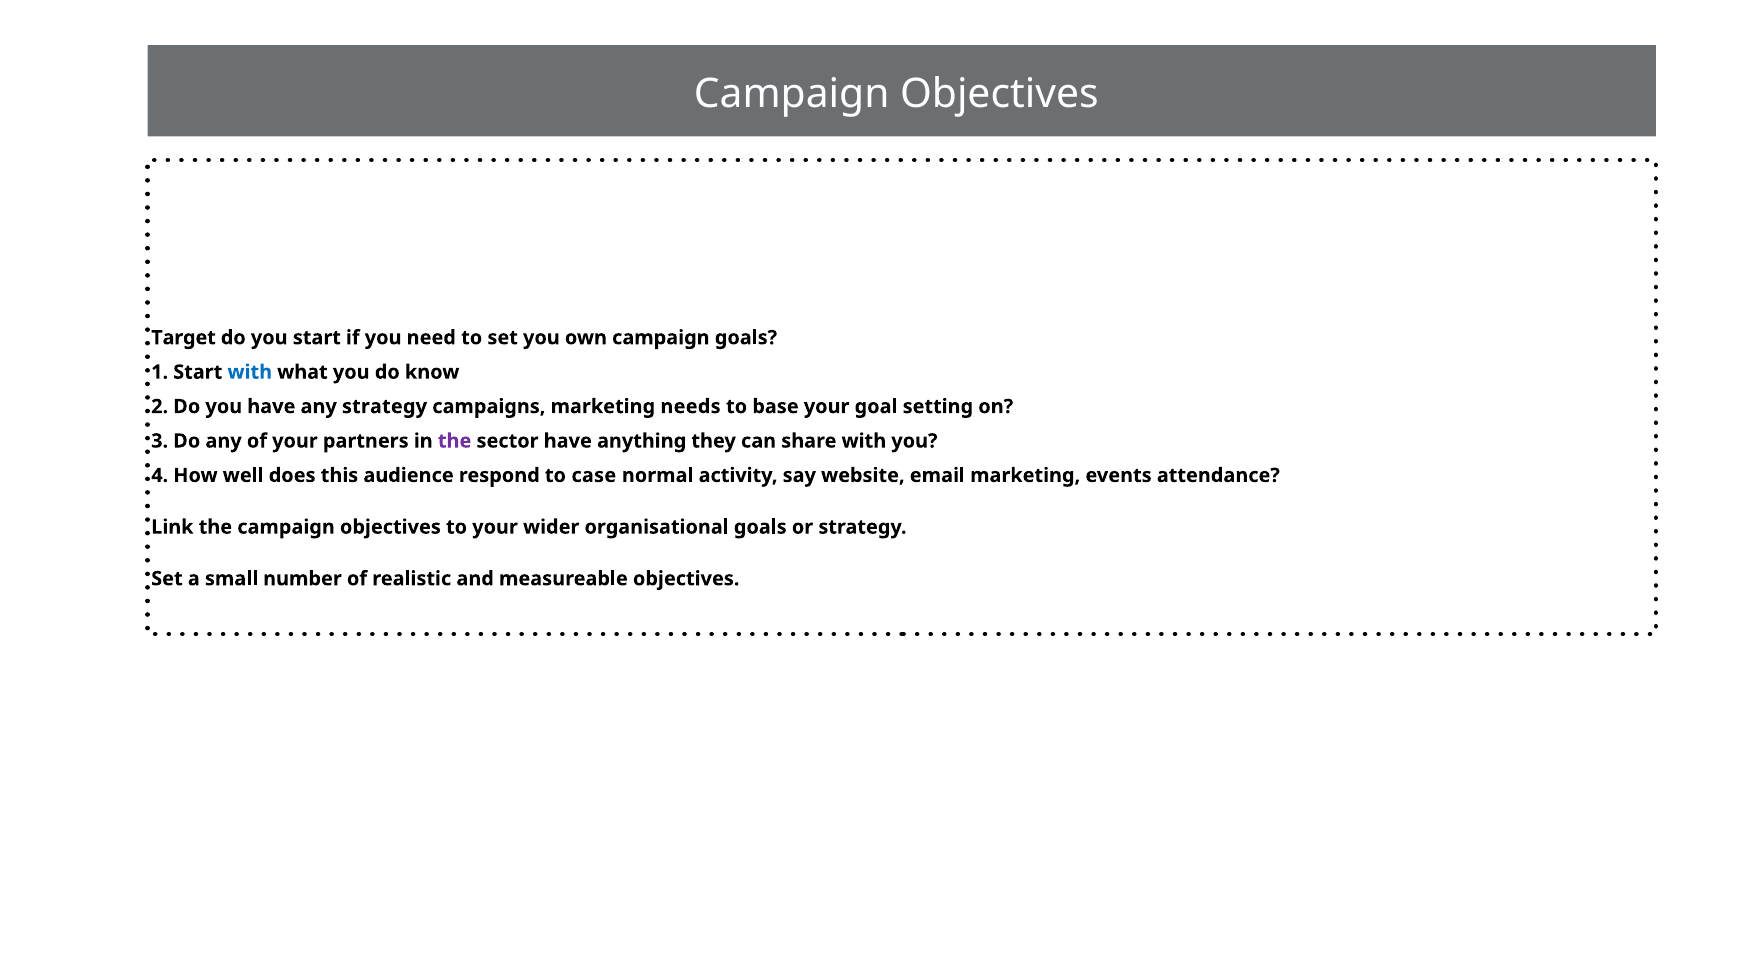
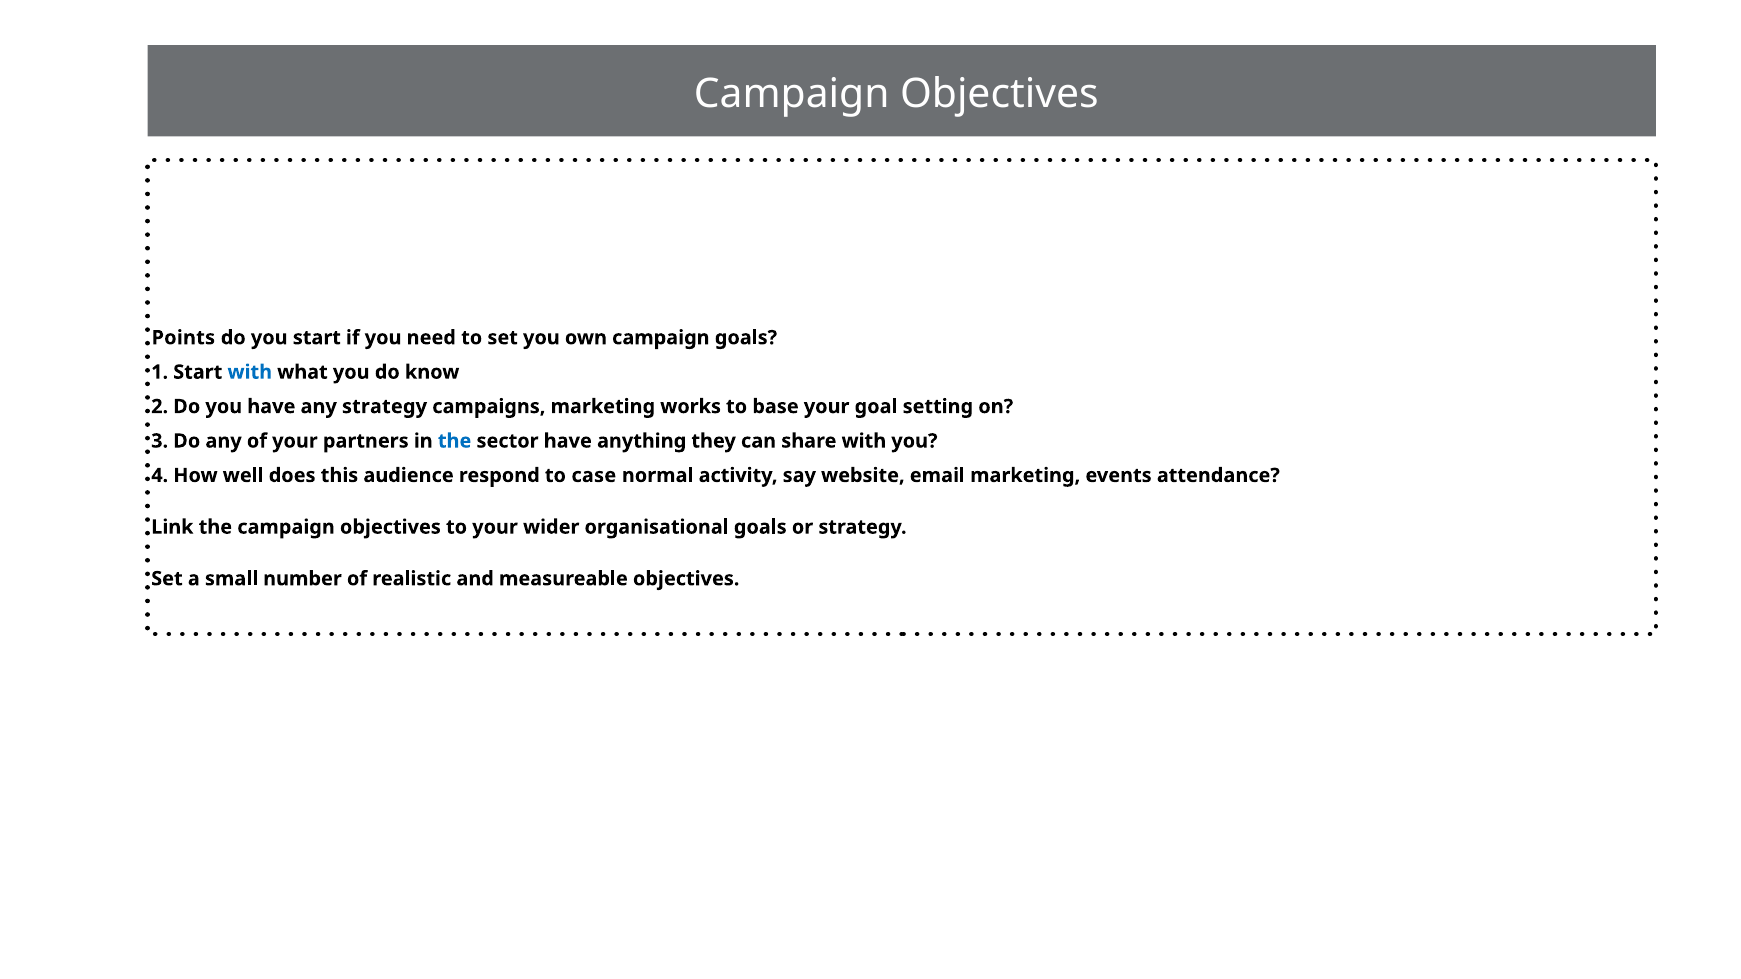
Target: Target -> Points (183, 338)
needs: needs -> works (691, 407)
the colour: purple -> blue (455, 441)
